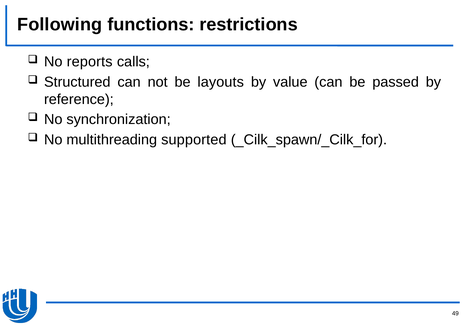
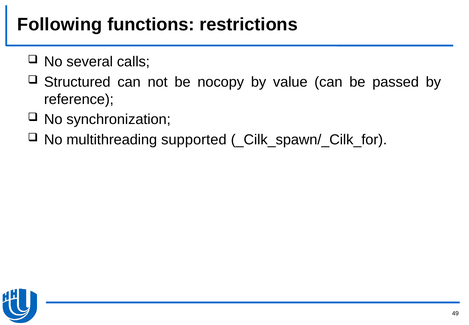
reports: reports -> several (90, 62)
layouts: layouts -> nocopy (221, 82)
